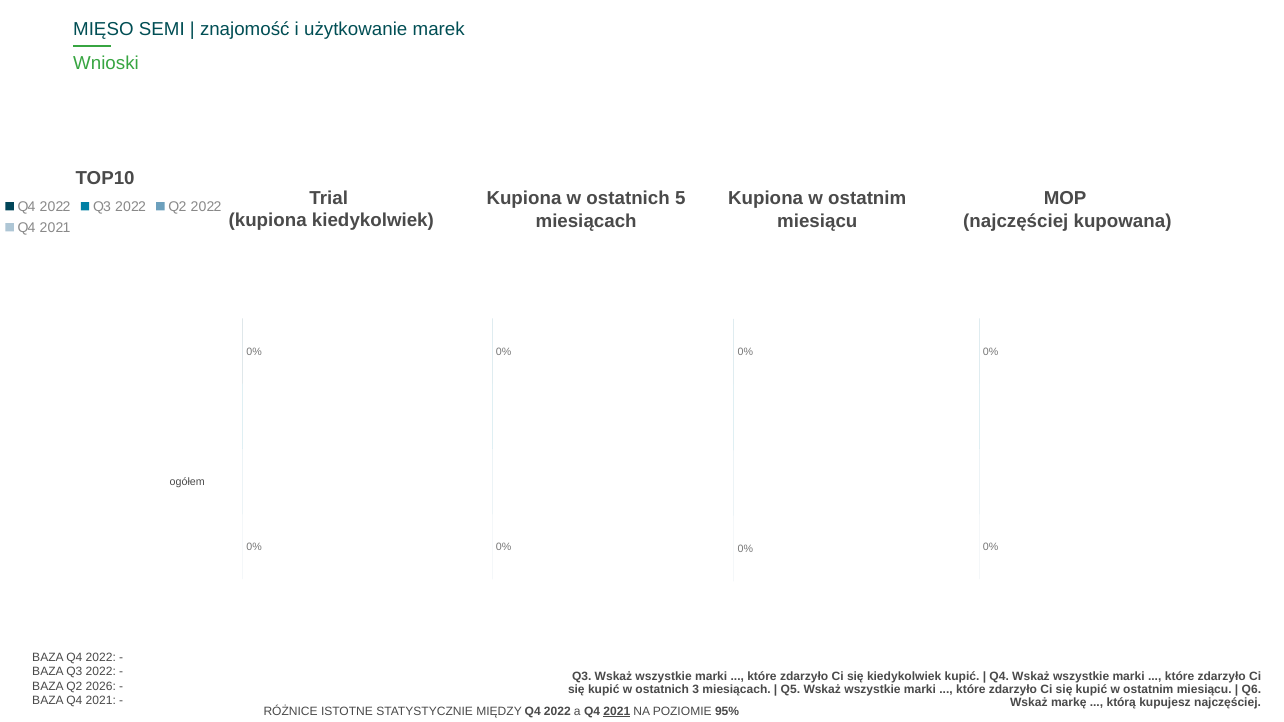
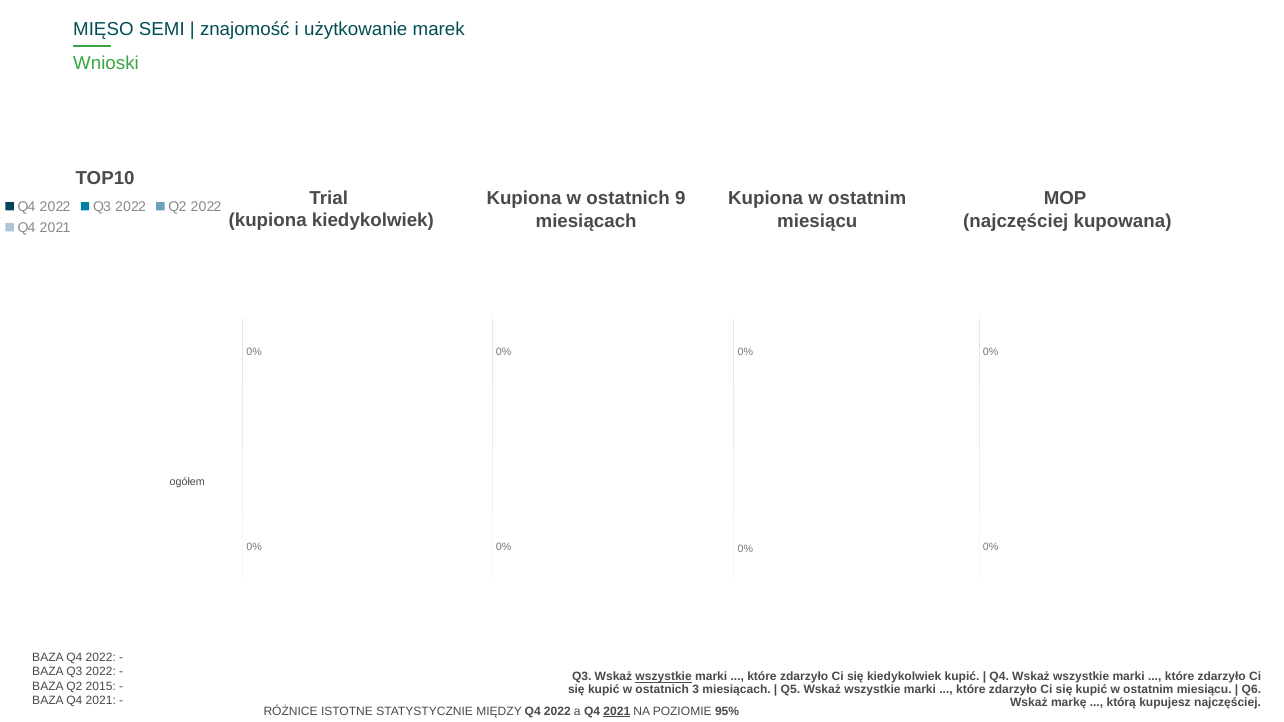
5: 5 -> 9 (680, 198)
wszystkie underline: none -> present (664, 677)
2026: 2026 -> 2015 (101, 686)
